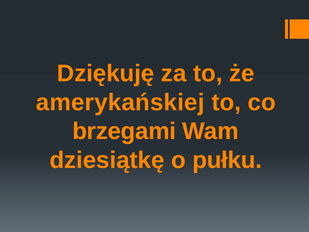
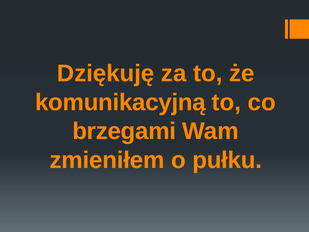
amerykańskiej: amerykańskiej -> komunikacyjną (120, 102)
dziesiątkę: dziesiątkę -> zmieniłem (107, 160)
